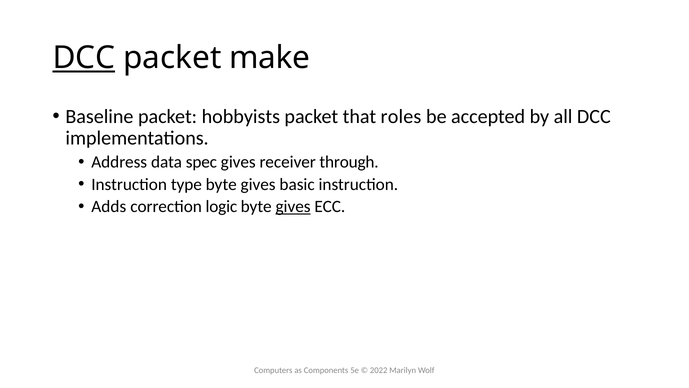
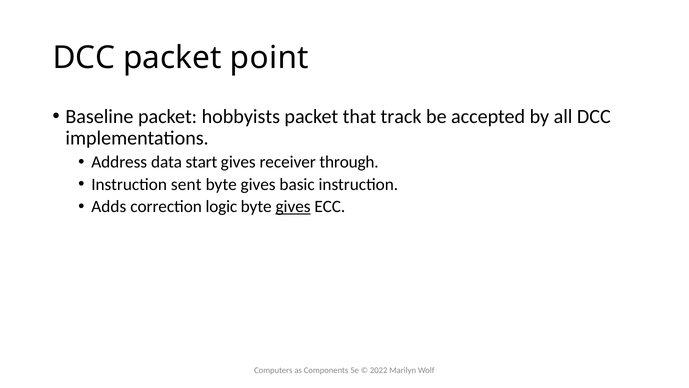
DCC underline: present -> none (84, 58)
make: make -> point (269, 58)
roles: roles -> track (401, 116)
spec: spec -> start (201, 162)
type: type -> sent (186, 184)
